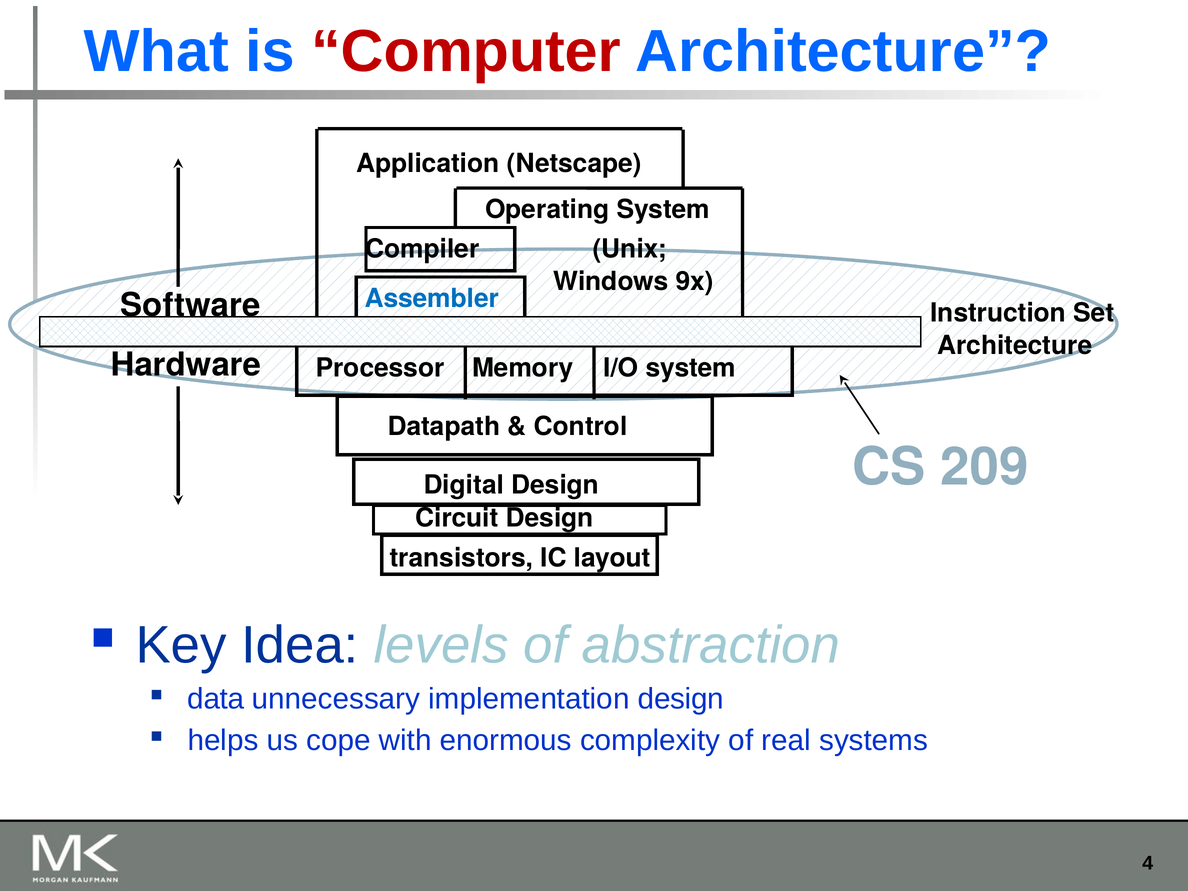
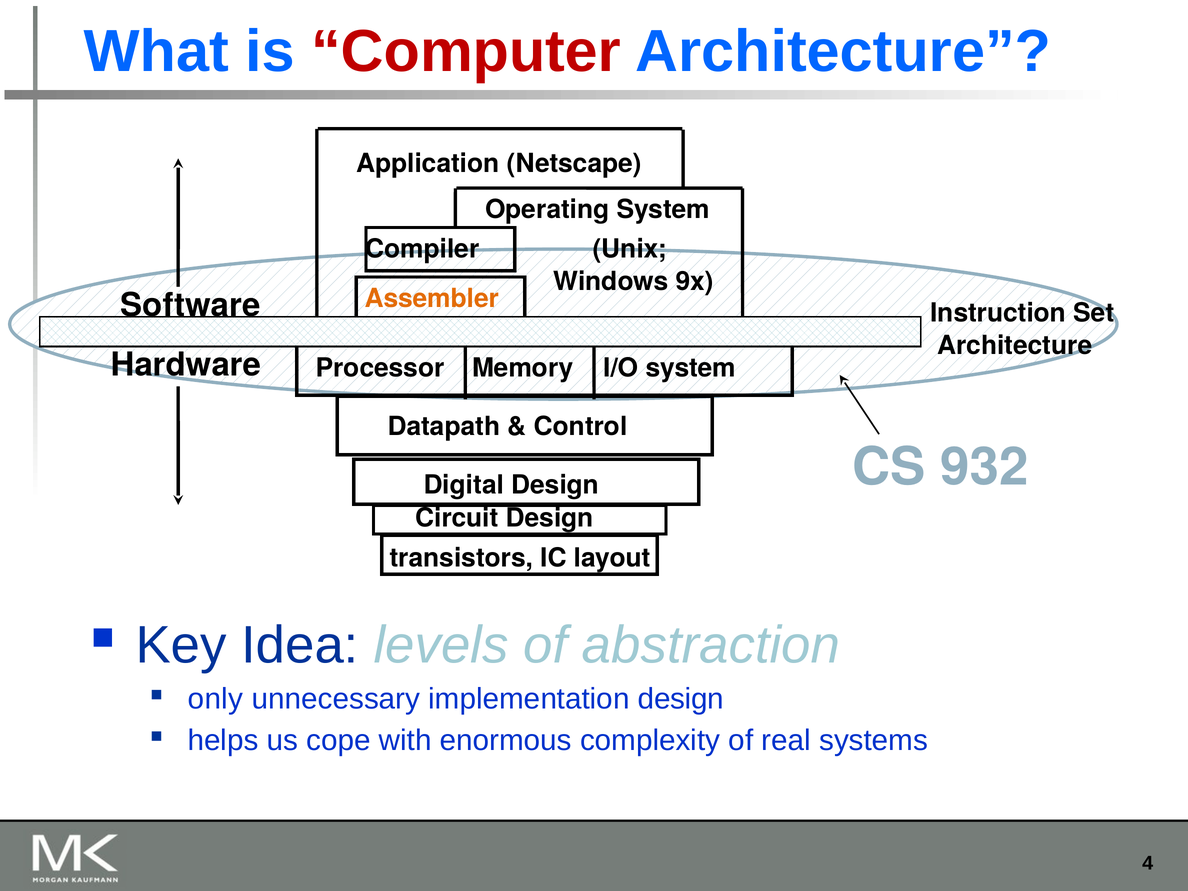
Assembler colour: blue -> orange (432, 299)
209: 209 -> 932 (984, 467)
data: data -> only (216, 699)
